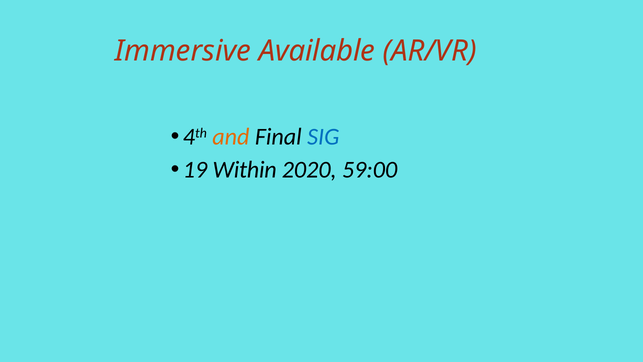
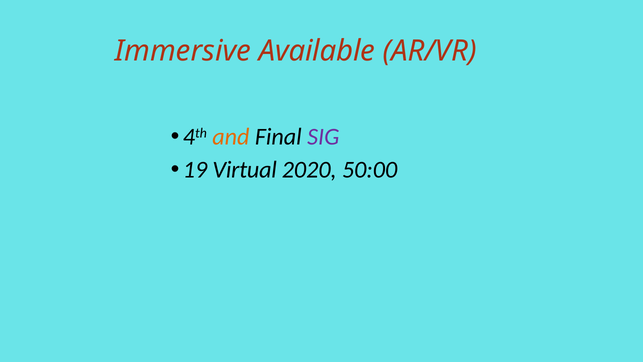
SIG colour: blue -> purple (323, 137)
Within: Within -> Virtual (245, 169)
59:00: 59:00 -> 50:00 (370, 169)
